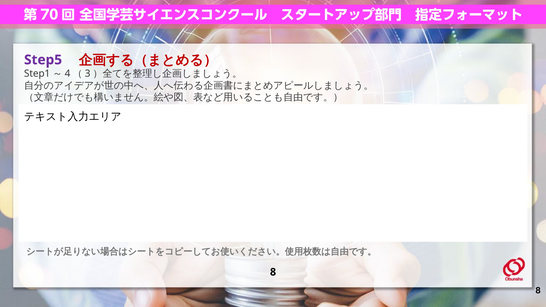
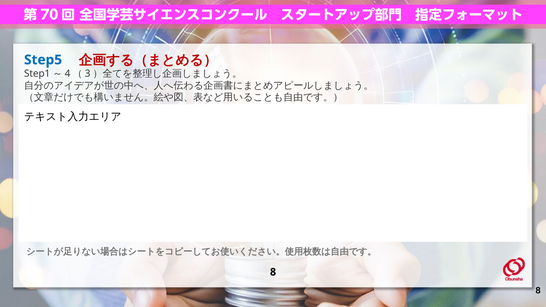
Step5 colour: purple -> blue (43, 60)
